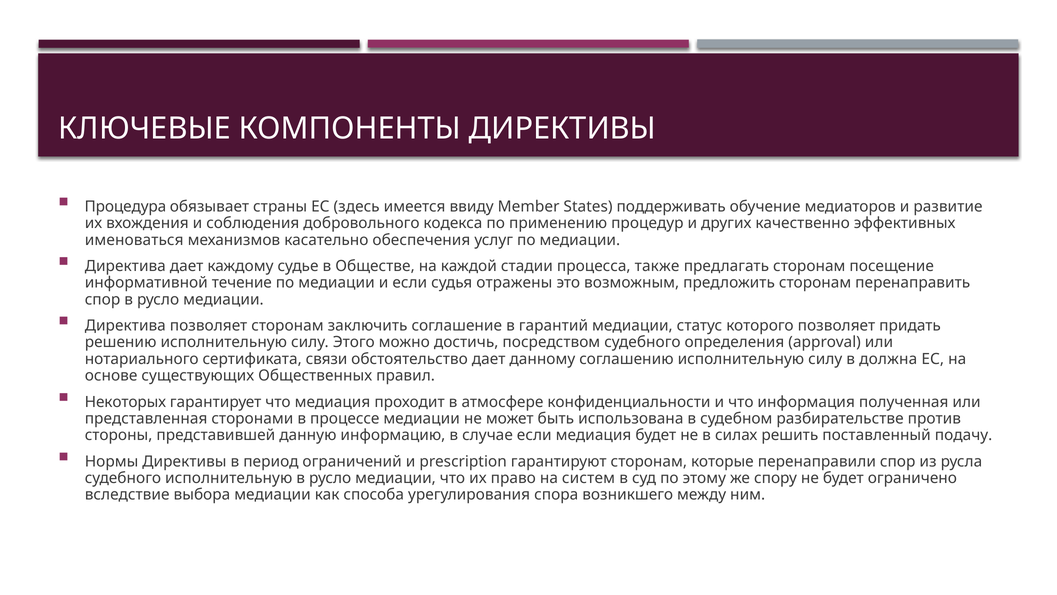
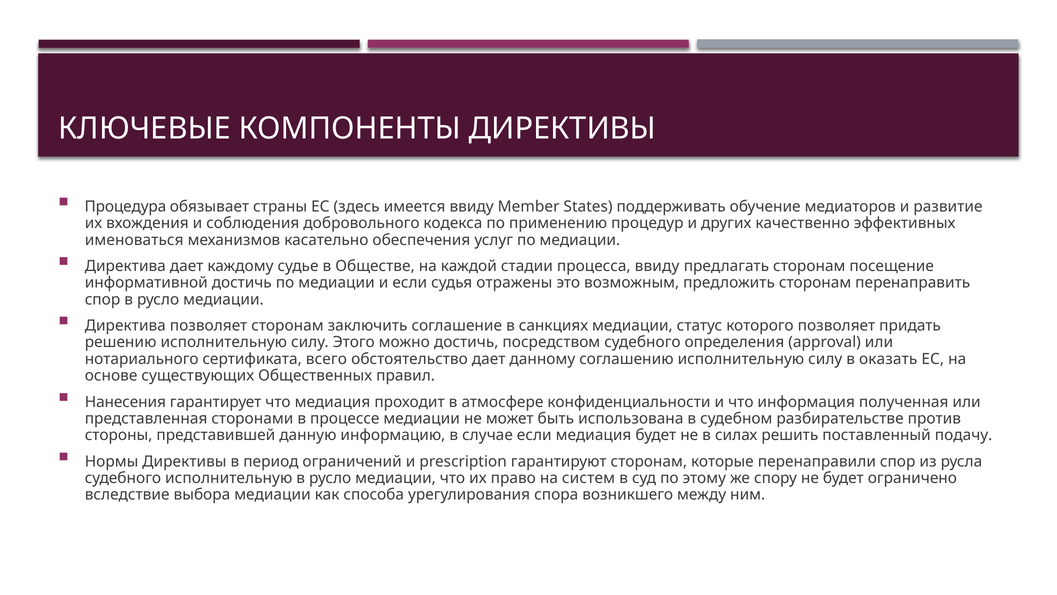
процесса также: также -> ввиду (657, 266)
информативной течение: течение -> достичь (242, 283)
гарантий: гарантий -> санкциях (554, 325)
связи: связи -> всего (326, 359)
должна: должна -> оказать (888, 359)
Некоторых: Некоторых -> Нанесения (125, 402)
